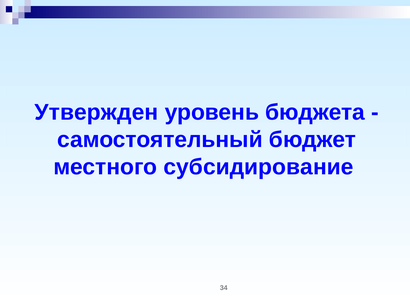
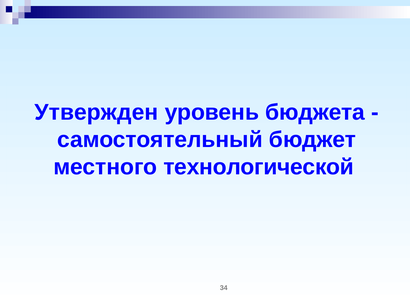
субсидирование: субсидирование -> технологической (259, 167)
